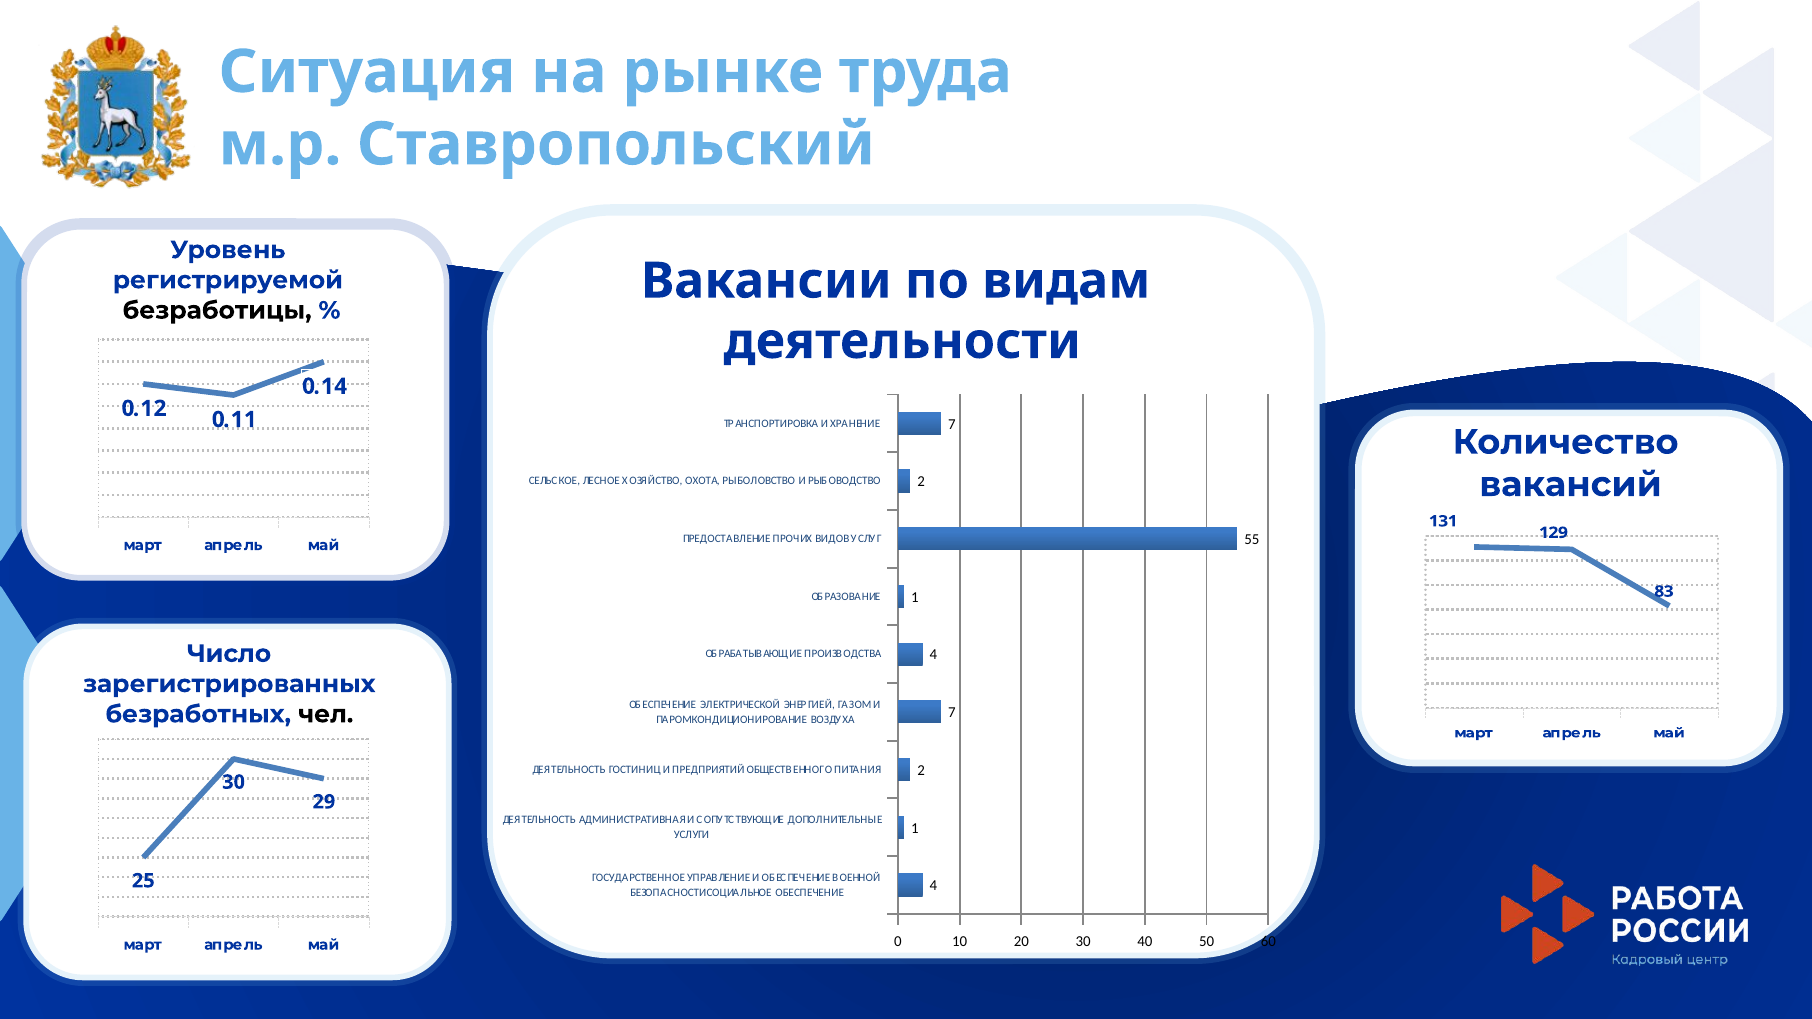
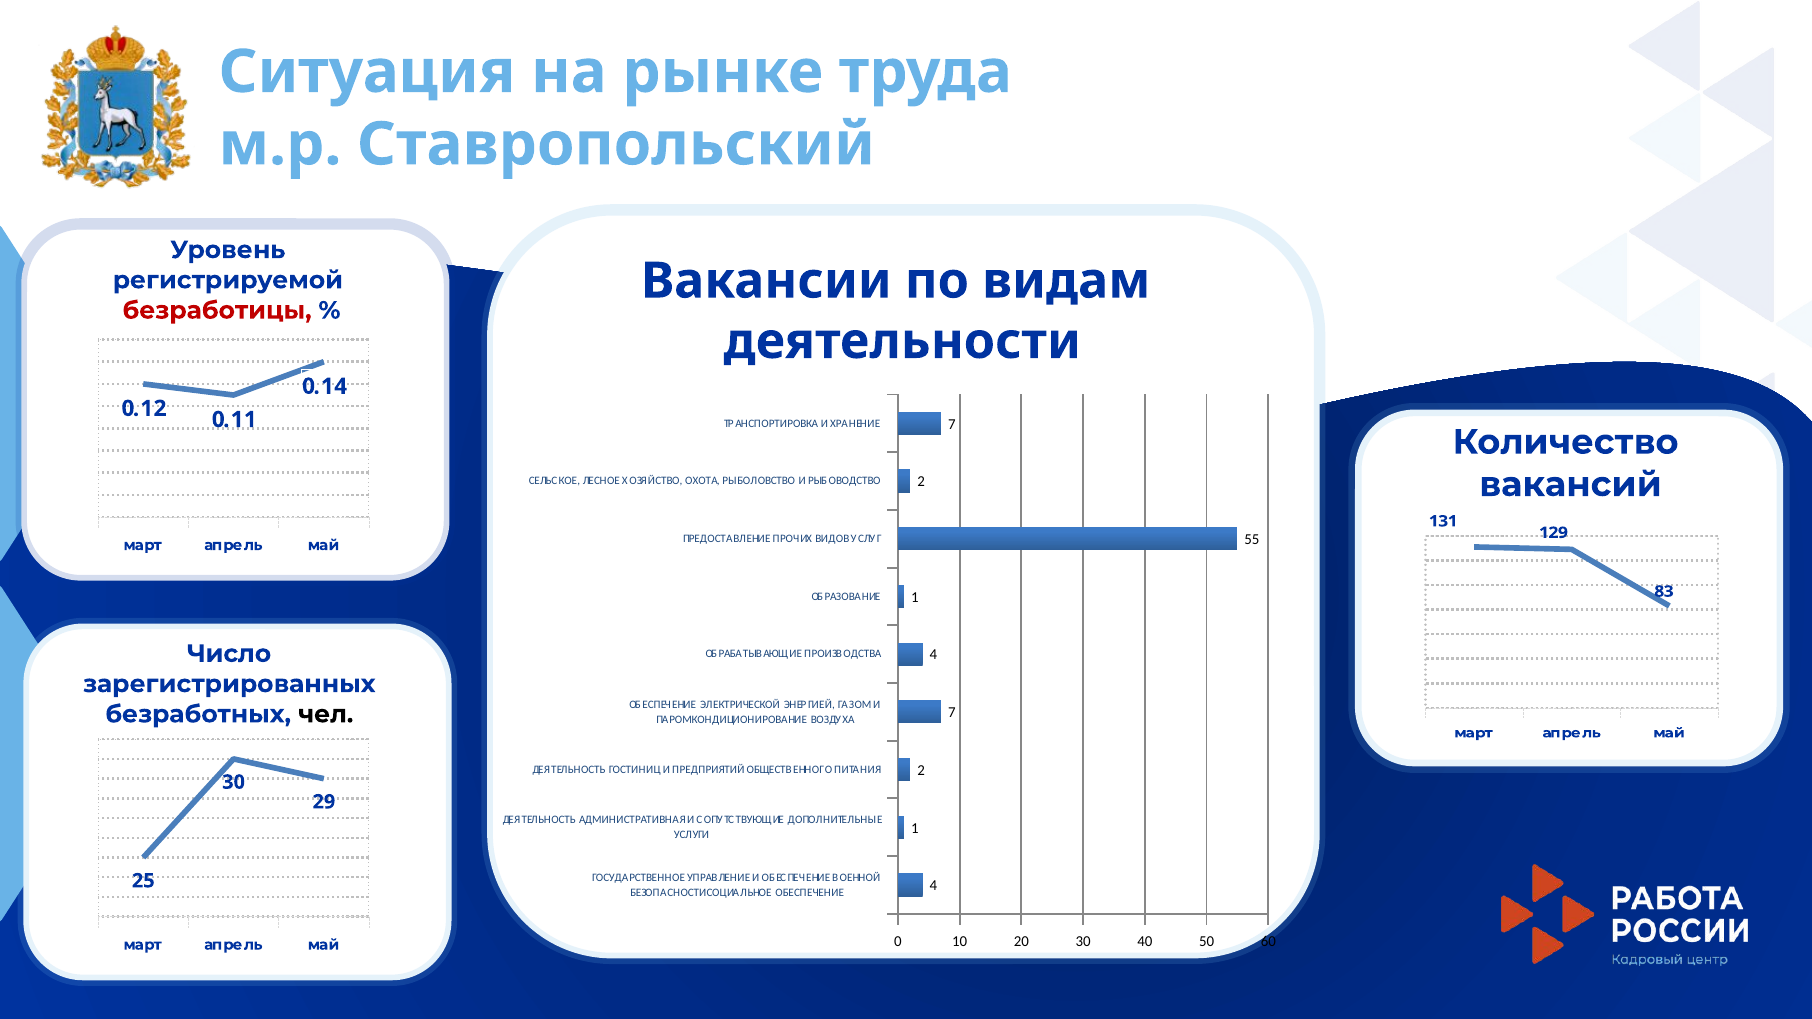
безработицы colour: black -> red (217, 310)
